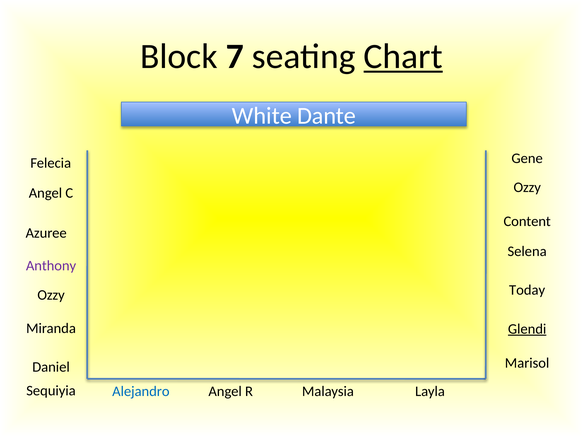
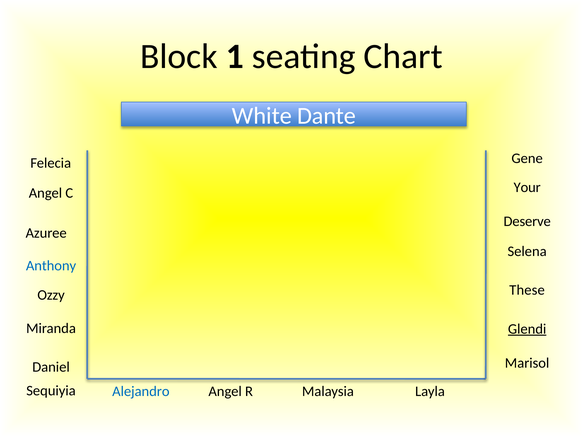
7: 7 -> 1 (235, 56)
Chart underline: present -> none (403, 56)
Ozzy: Ozzy -> Your (527, 188)
Content: Content -> Deserve (527, 222)
Anthony colour: purple -> blue (51, 266)
Today: Today -> These (527, 290)
